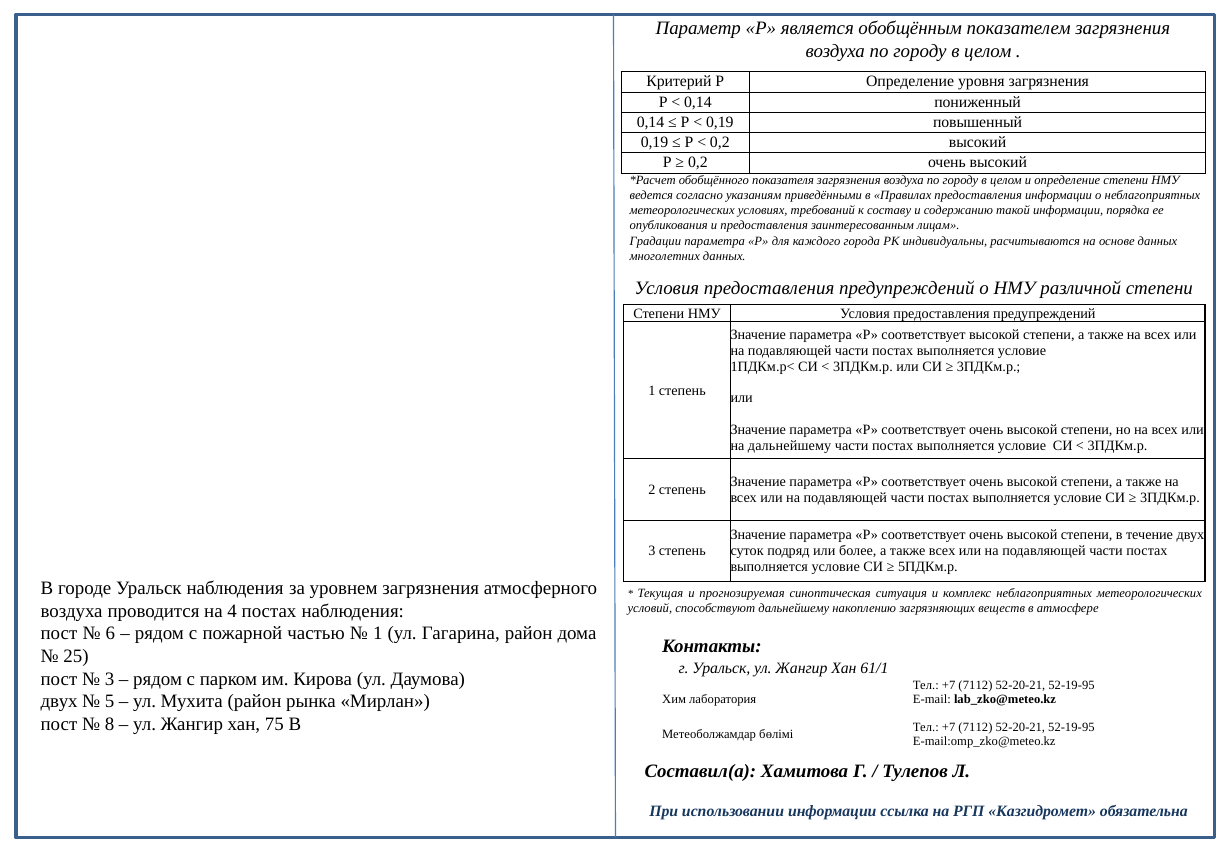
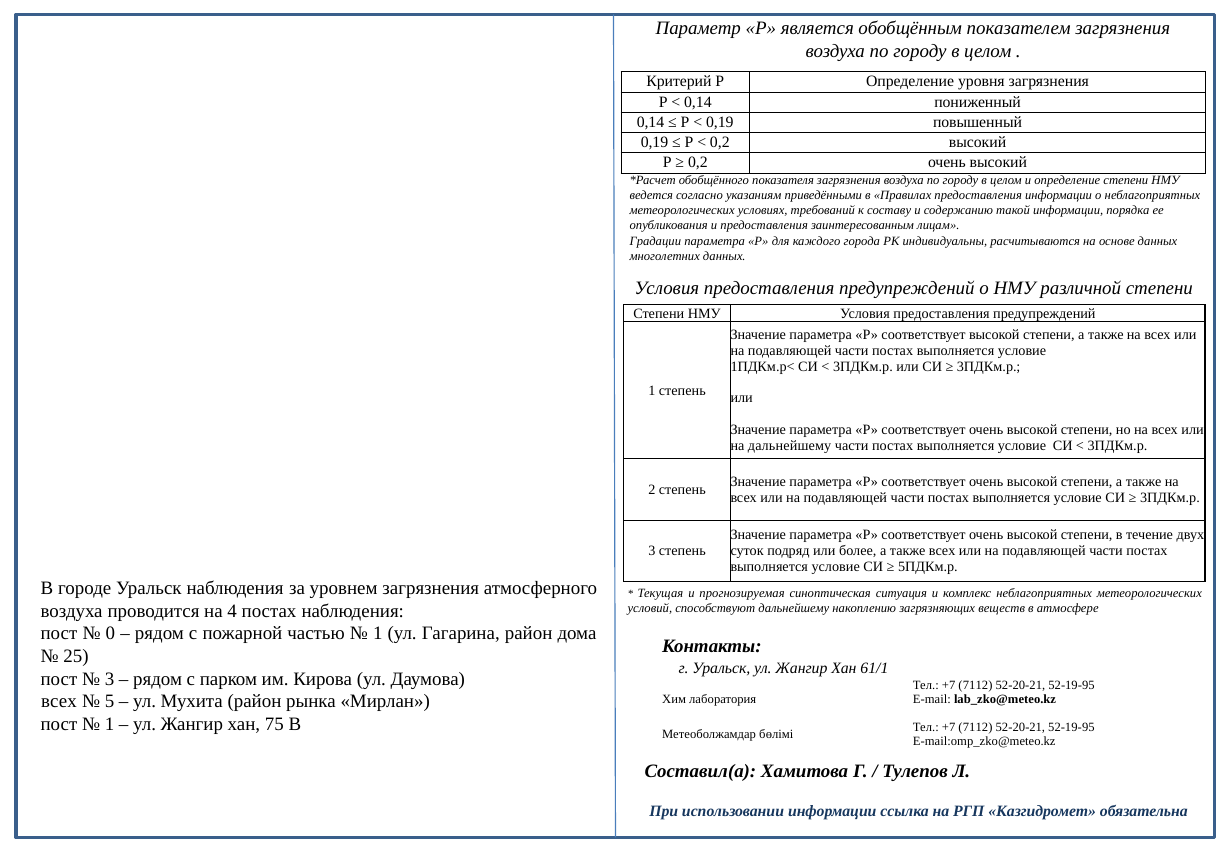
6: 6 -> 0 (110, 634)
двух: двух -> всех (59, 702)
8: 8 -> 1 (110, 725)
